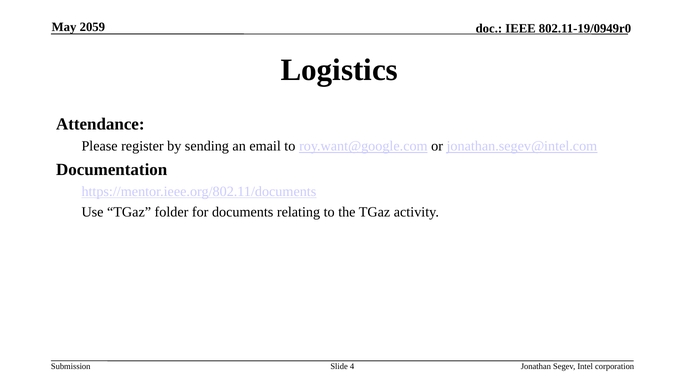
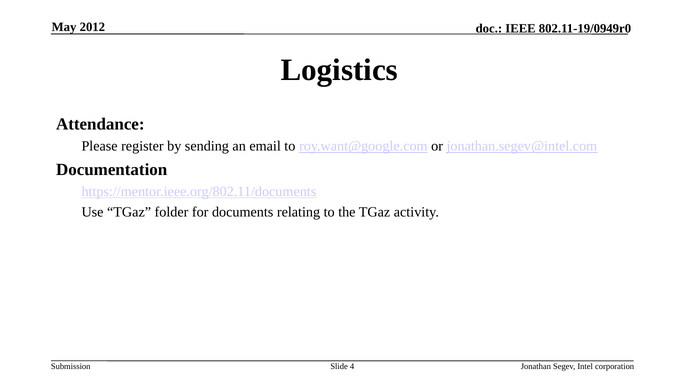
2059: 2059 -> 2012 (92, 27)
